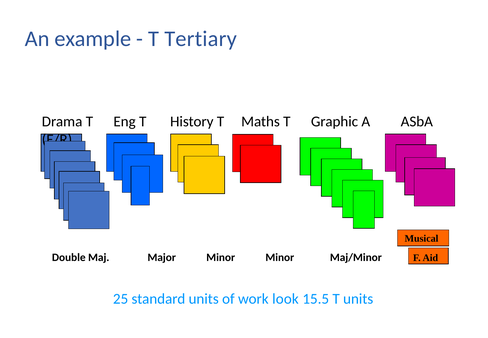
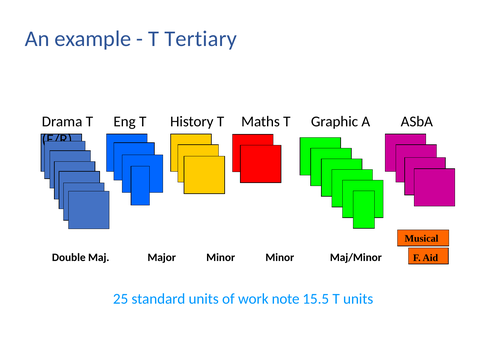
look: look -> note (286, 299)
